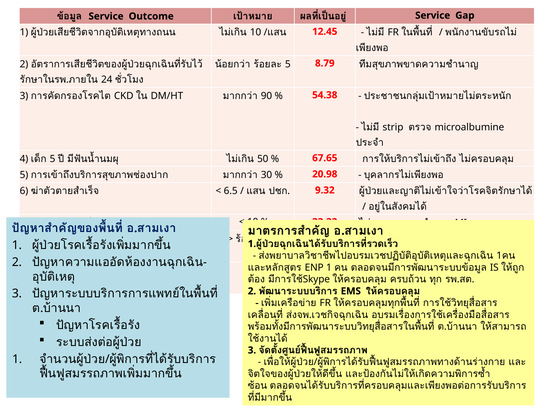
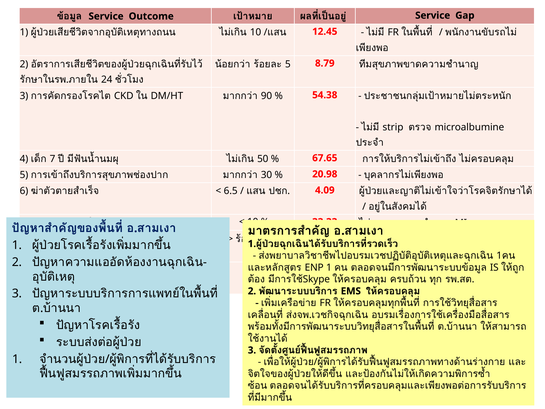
5: 5 -> 7 (53, 159)
9.32: 9.32 -> 4.09 (325, 190)
